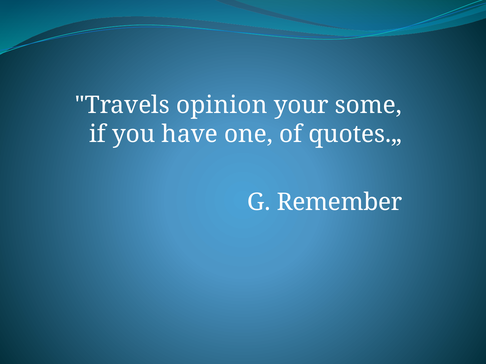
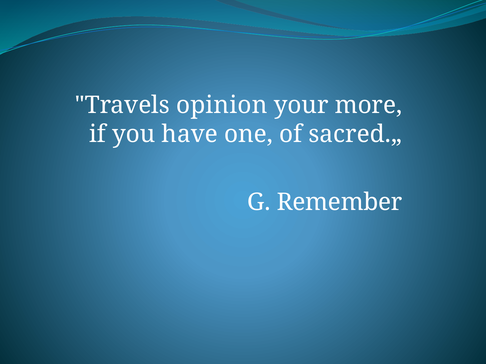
some: some -> more (368, 105)
quotes.„: quotes.„ -> sacred.„ (355, 134)
